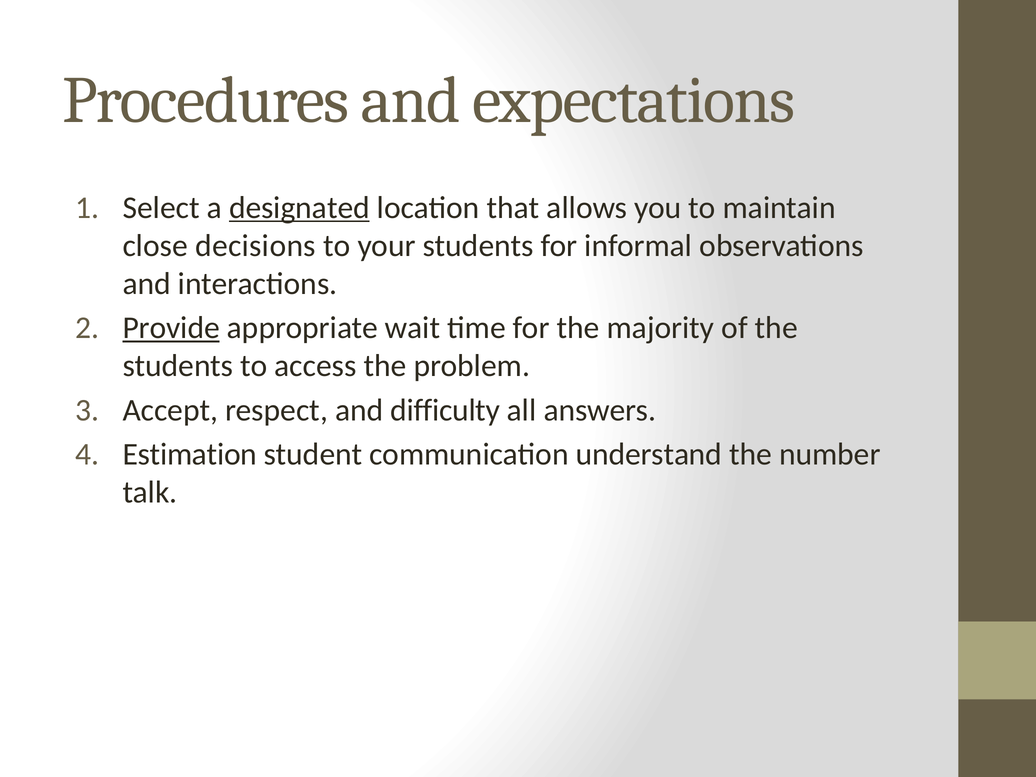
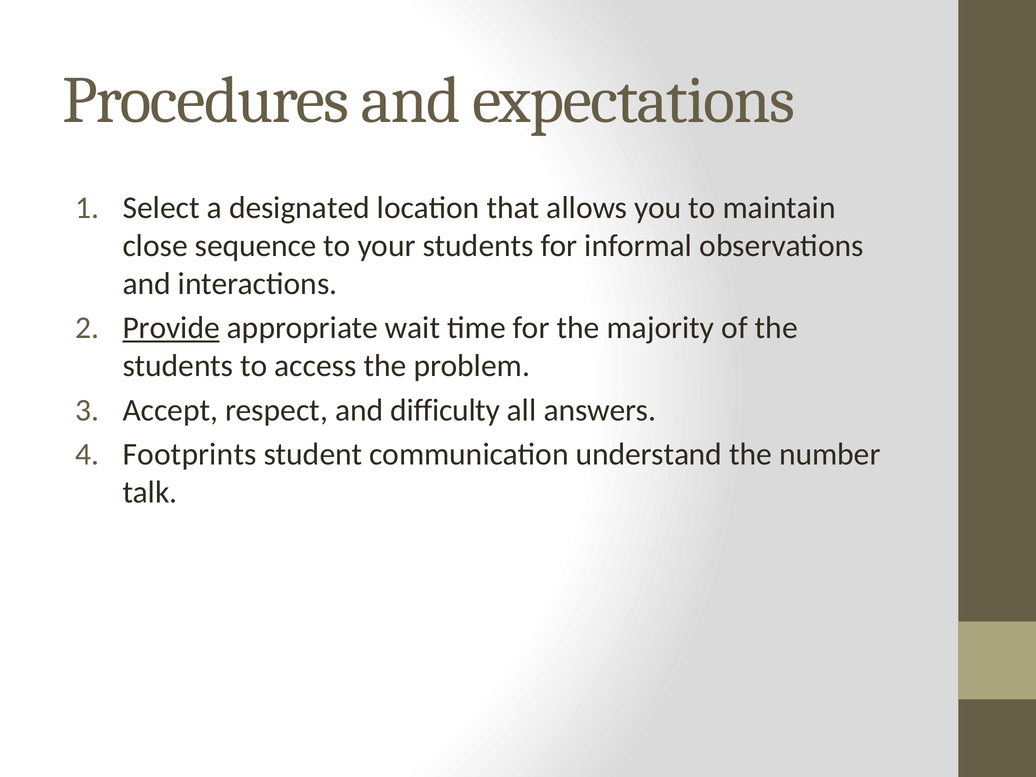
designated underline: present -> none (299, 208)
decisions: decisions -> sequence (256, 246)
Estimation: Estimation -> Footprints (190, 454)
